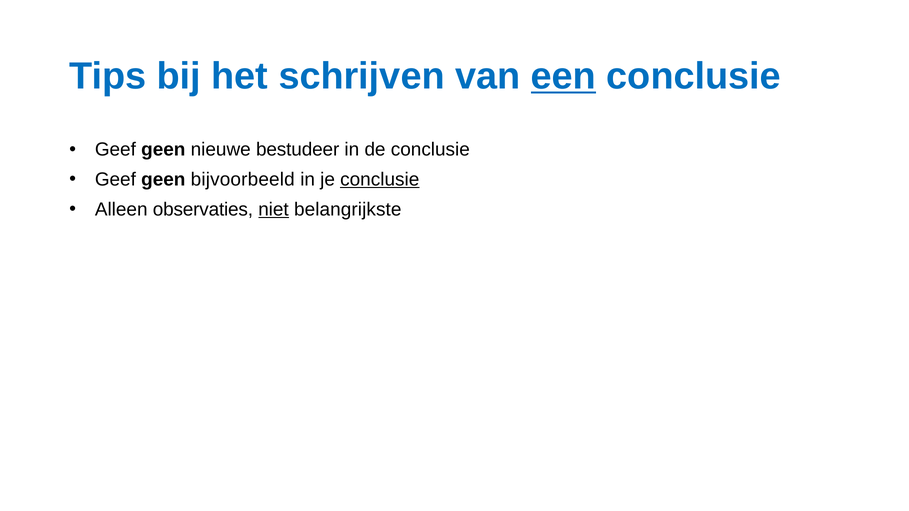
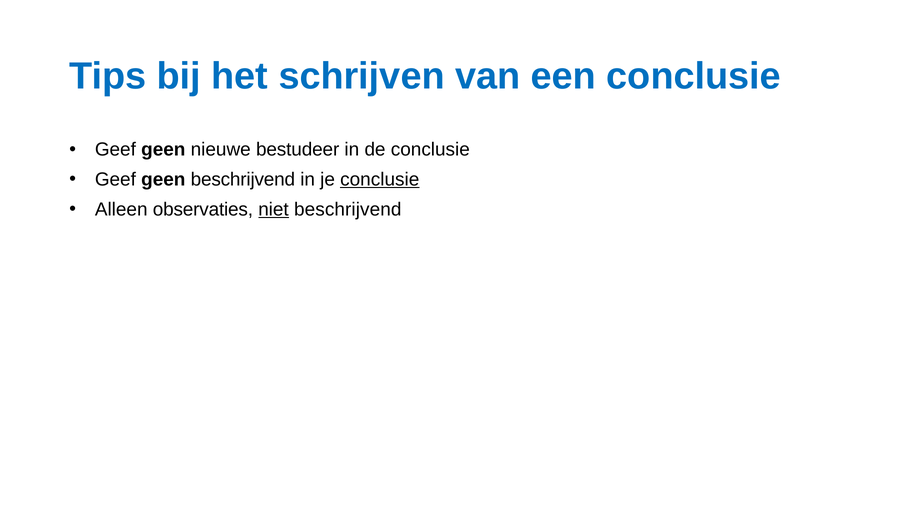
een underline: present -> none (563, 76)
geen bijvoorbeeld: bijvoorbeeld -> beschrijvend (243, 180)
niet belangrijkste: belangrijkste -> beschrijvend (348, 209)
